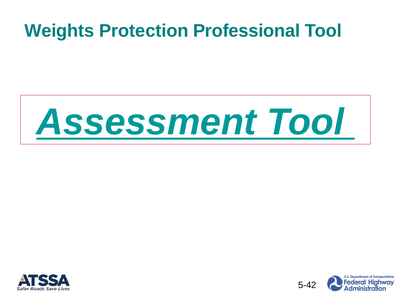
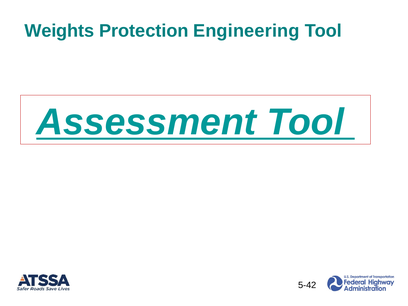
Professional: Professional -> Engineering (246, 31)
